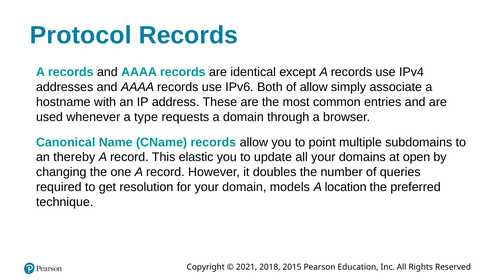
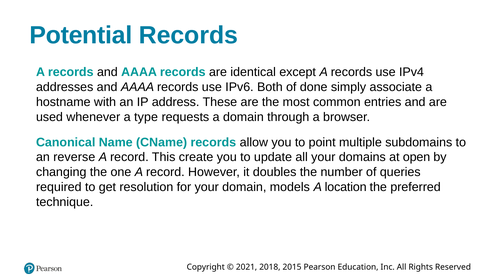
Protocol: Protocol -> Potential (81, 35)
of allow: allow -> done (314, 87)
thereby: thereby -> reverse (74, 157)
elastic: elastic -> create (196, 157)
